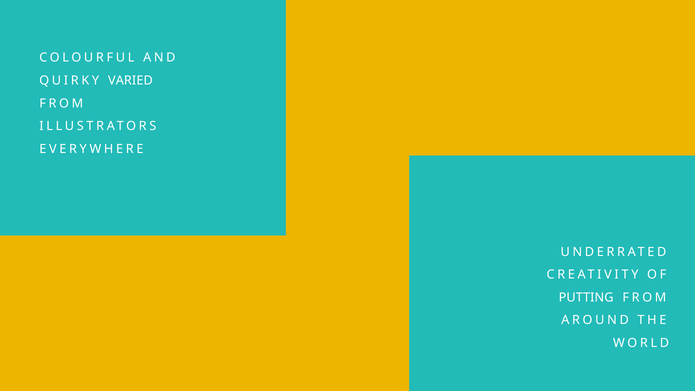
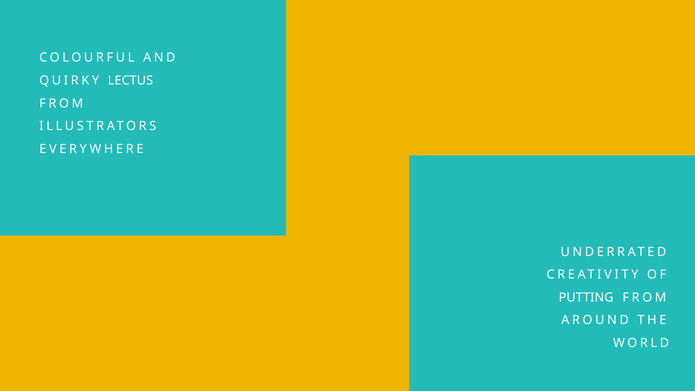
VARIED: VARIED -> LECTUS (130, 81)
